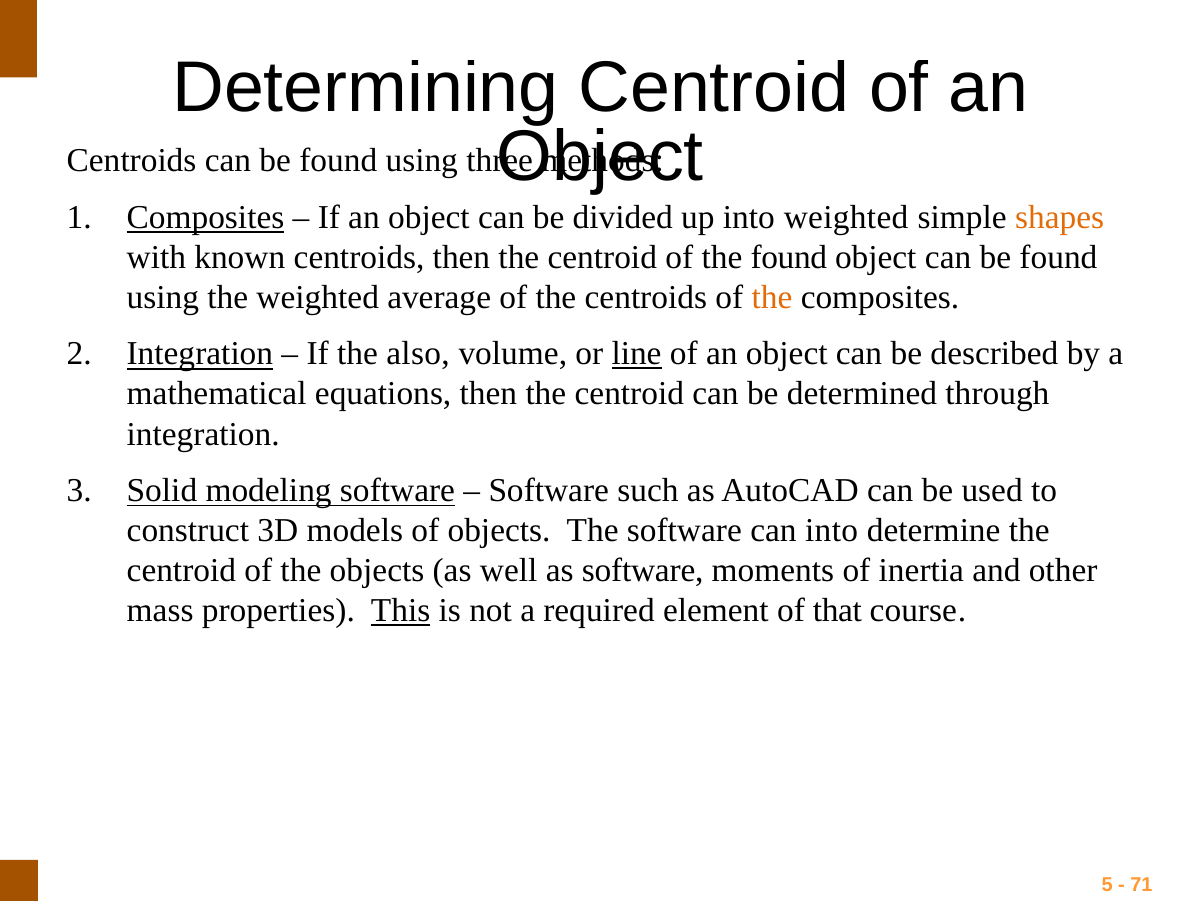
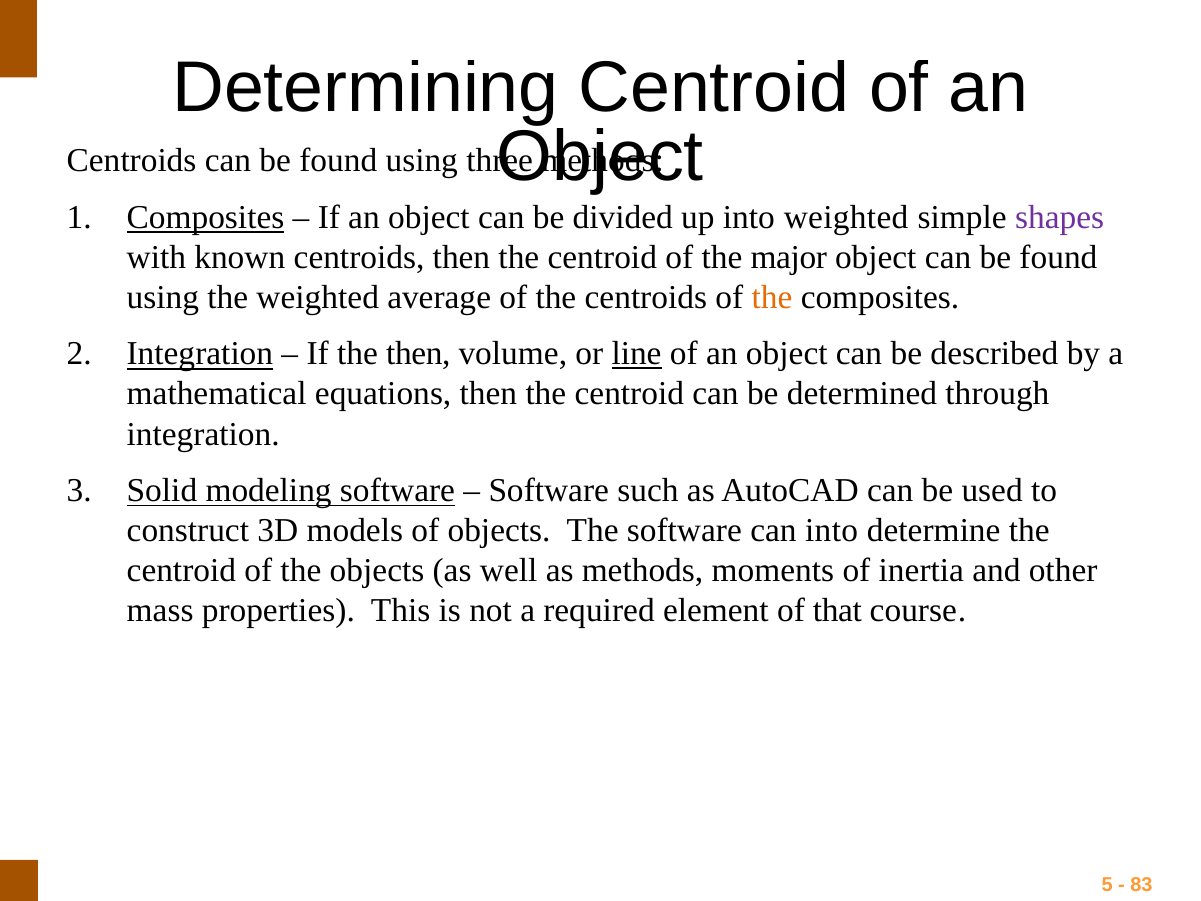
shapes colour: orange -> purple (1060, 217)
the found: found -> major (789, 257)
the also: also -> then (418, 354)
as software: software -> methods (643, 571)
This underline: present -> none (401, 611)
71: 71 -> 83 (1141, 885)
